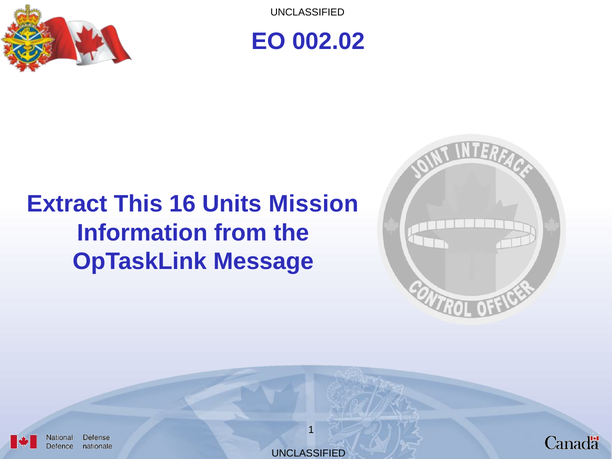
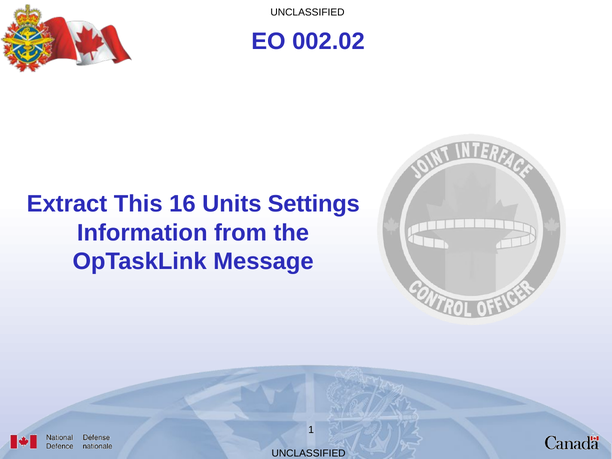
Mission: Mission -> Settings (314, 204)
